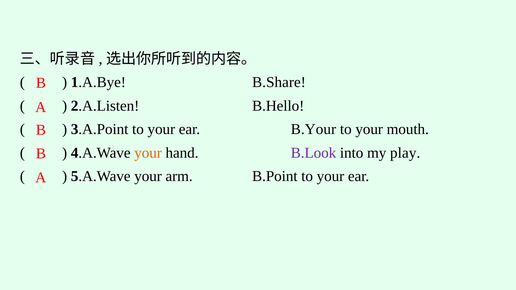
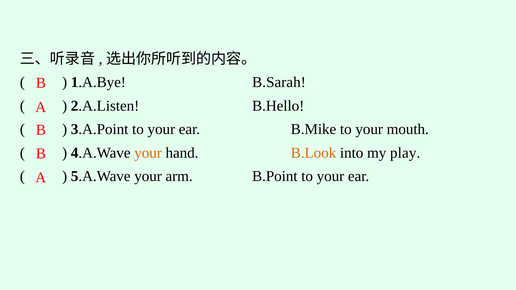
B.Share: B.Share -> B.Sarah (279, 82)
B.Your: B.Your -> B.Mike (314, 129)
B.Look colour: purple -> orange (314, 153)
